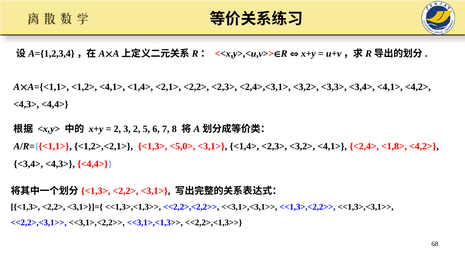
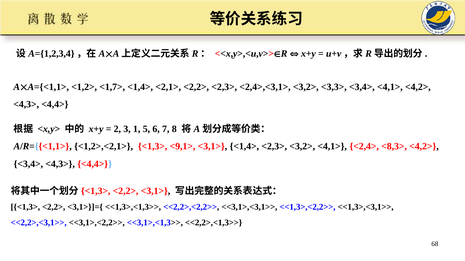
<1,2> <4,1>: <4,1> -> <1,7> (112, 87)
3 2: 2 -> 1 (137, 129)
<5,0>: <5,0> -> <9,1> (183, 147)
<1,8>: <1,8> -> <8,3> (394, 147)
